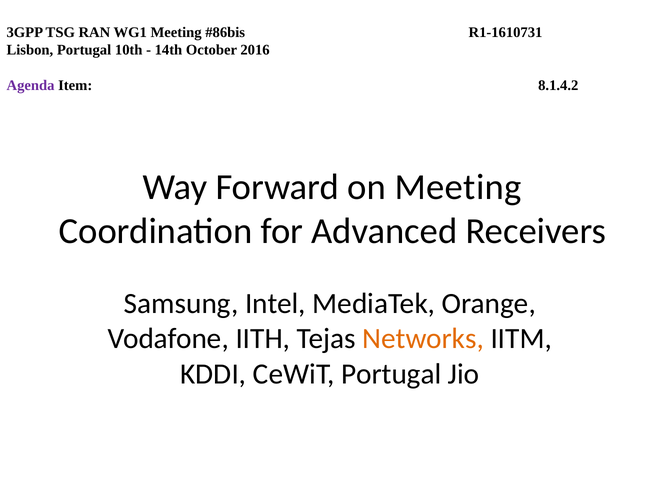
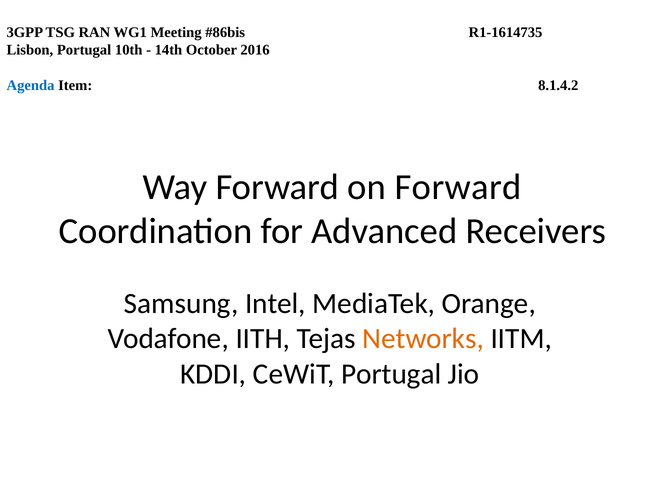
R1-1610731: R1-1610731 -> R1-1614735 (505, 32)
Agenda colour: purple -> blue (31, 85)
on Meeting: Meeting -> Forward (458, 187)
